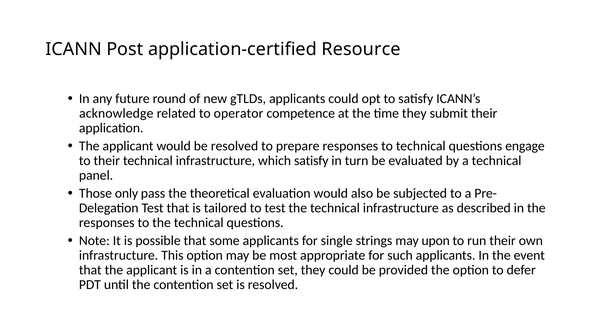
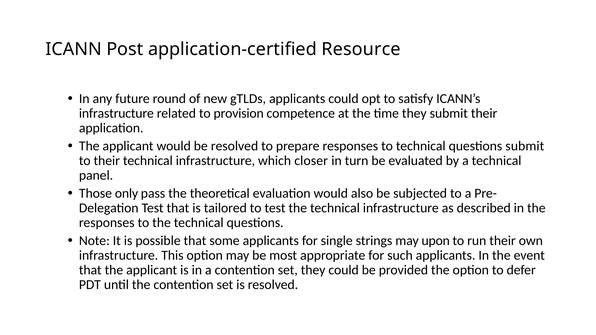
acknowledge: acknowledge -> infrastructure (116, 114)
operator: operator -> provision (239, 114)
questions engage: engage -> submit (525, 146)
which satisfy: satisfy -> closer (311, 161)
